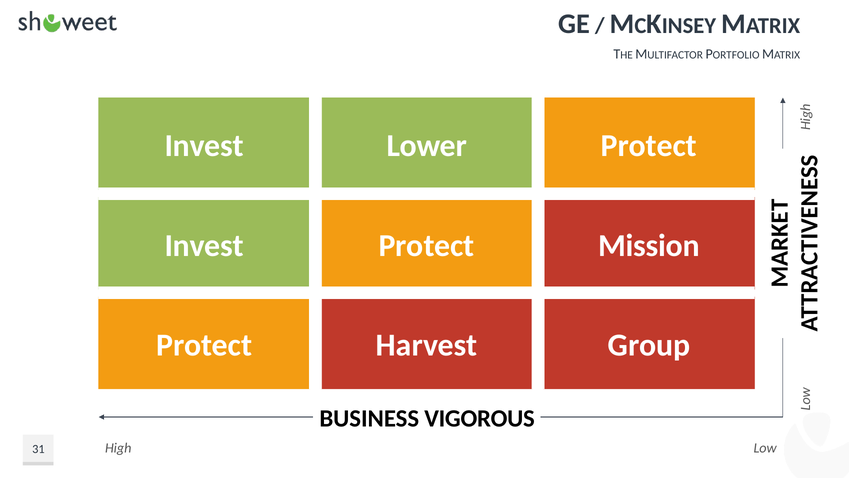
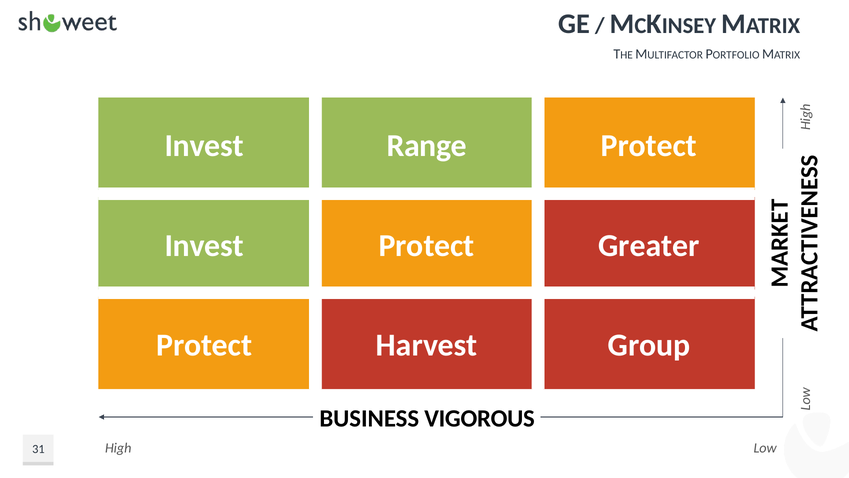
Lower: Lower -> Range (427, 146)
Mission: Mission -> Greater (649, 245)
